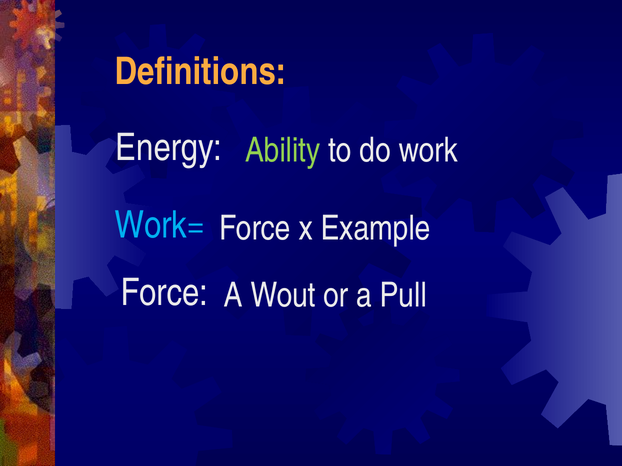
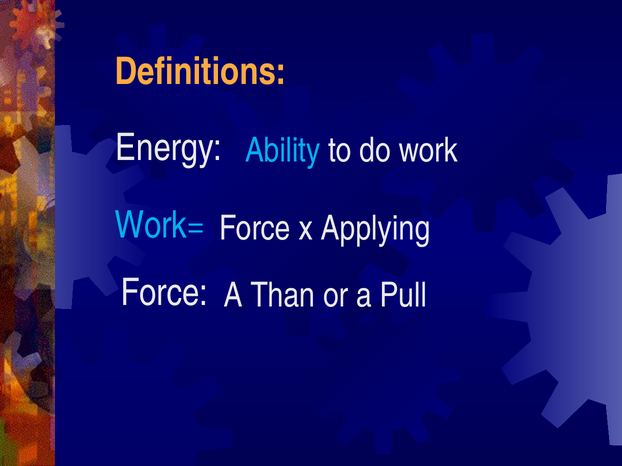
Ability colour: light green -> light blue (283, 151)
Example: Example -> Applying (375, 228)
Wout: Wout -> Than (283, 296)
